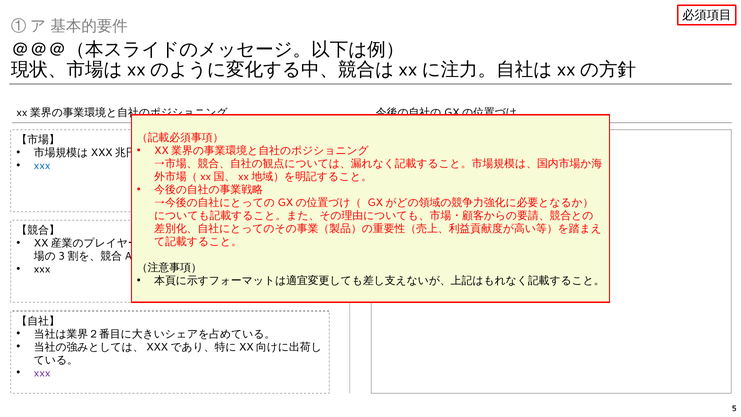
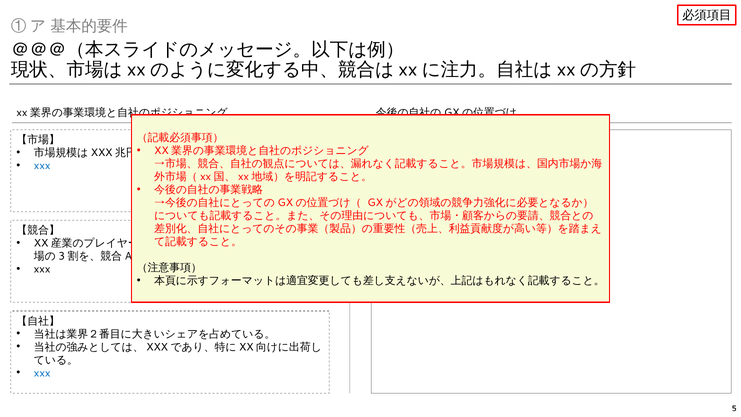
xxx colour: purple -> blue (42, 373)
